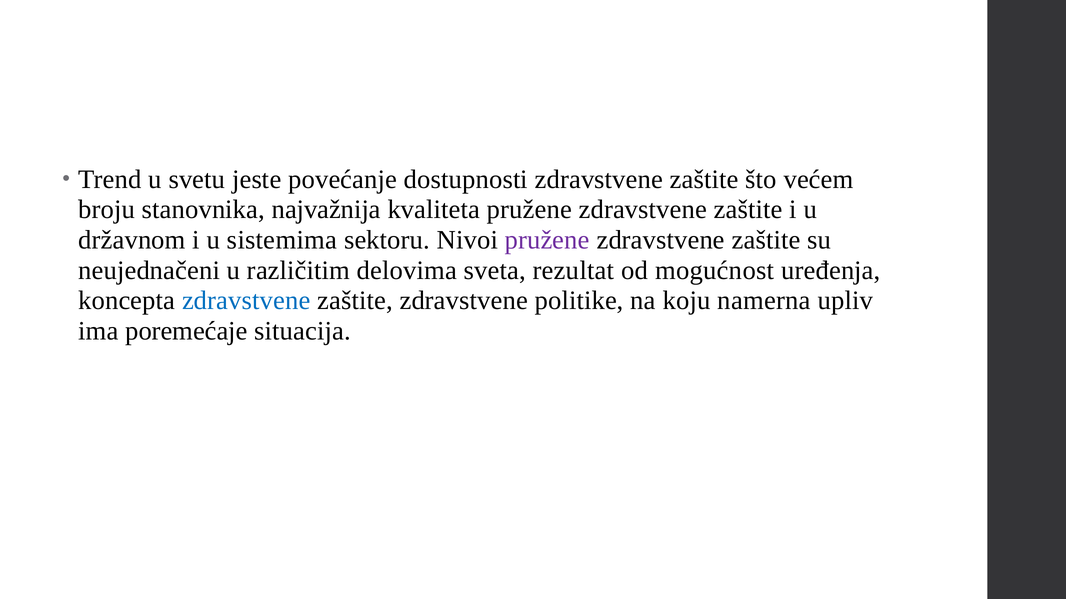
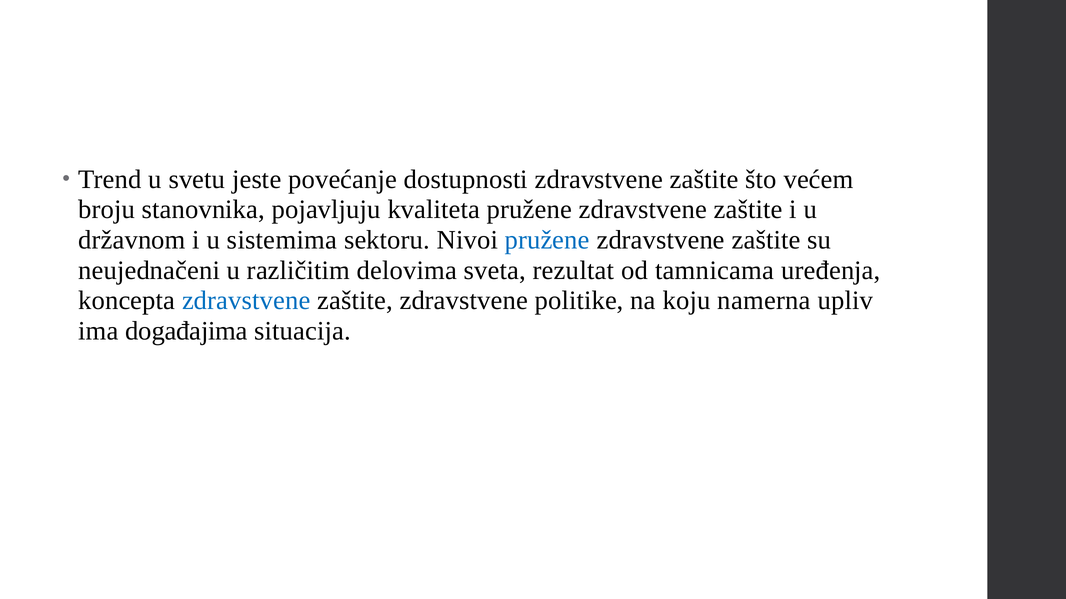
najvažnija: najvažnija -> pojavljuju (326, 210)
pružene colour: purple -> blue (547, 240)
mogućnost: mogućnost -> tamnicama (715, 271)
poremećaje: poremećaje -> događajima (187, 331)
